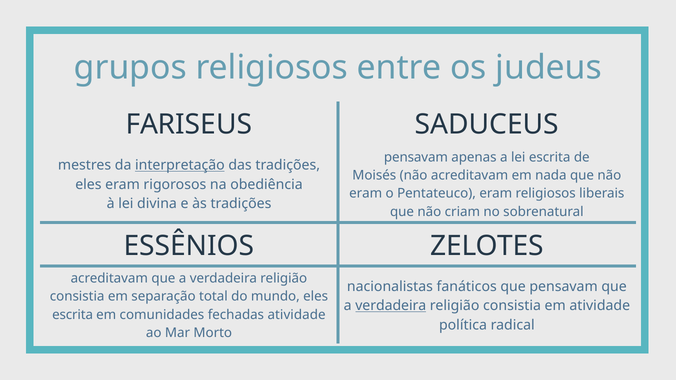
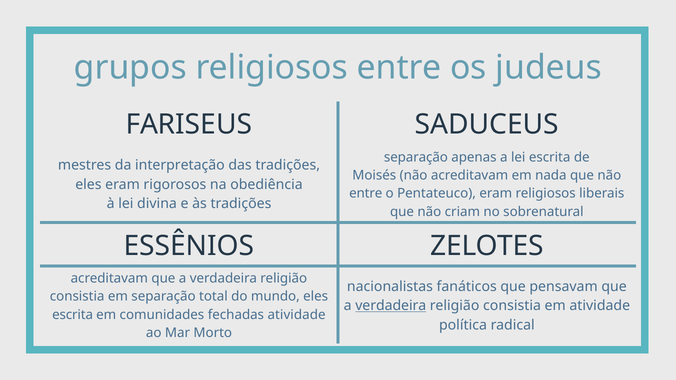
pensavam: pensavam -> separação (416, 157)
interpretação underline: present -> none (180, 165)
eram: eram -> entre (366, 194)
